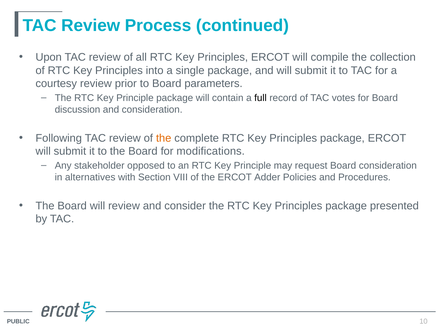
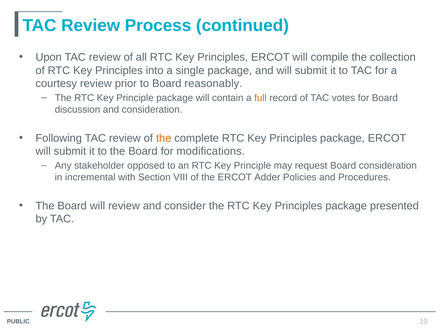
parameters: parameters -> reasonably (213, 84)
full colour: black -> orange (261, 98)
alternatives: alternatives -> incremental (90, 177)
